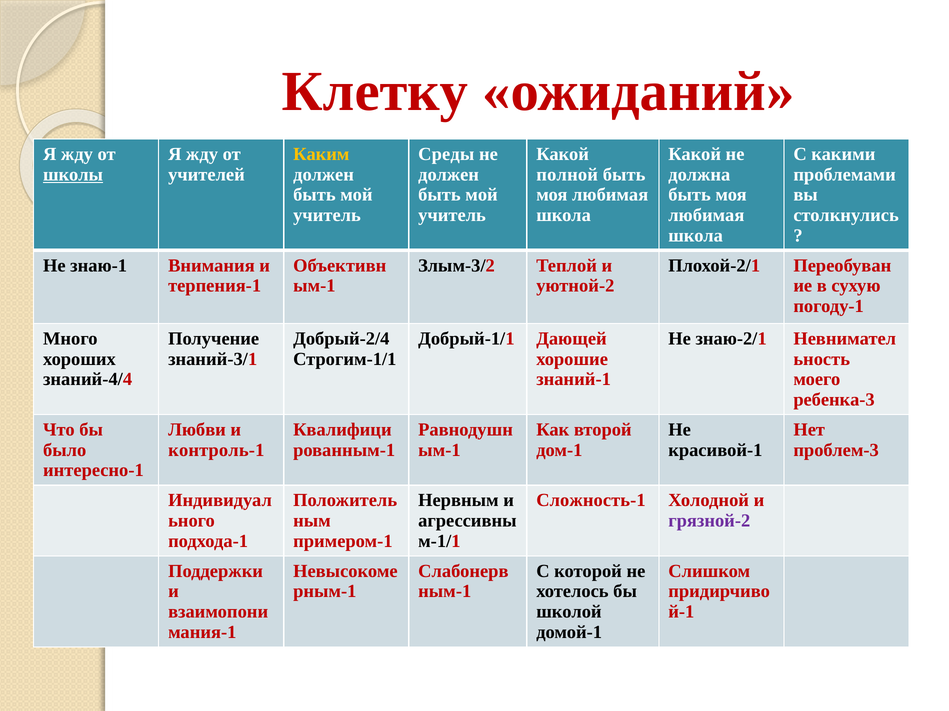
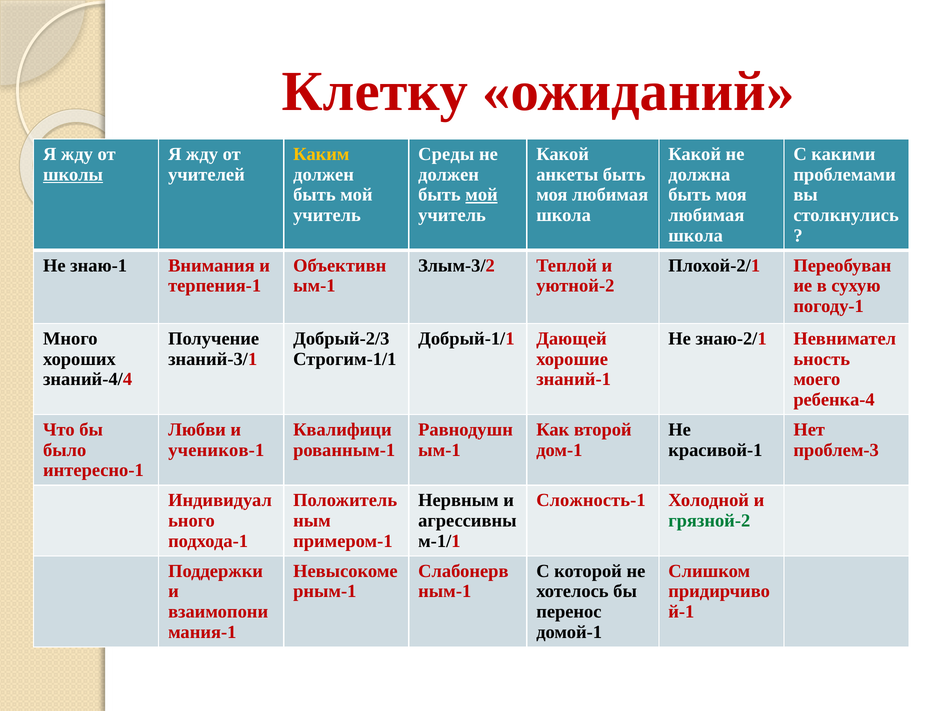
полной: полной -> анкеты (567, 175)
мой underline: none -> present (482, 195)
Добрый-2/4: Добрый-2/4 -> Добрый-2/3 (341, 339)
ребенка-3: ребенка-3 -> ребенка-4 (834, 400)
контроль-1: контроль-1 -> учеников-1 (216, 450)
грязной-2 colour: purple -> green (709, 521)
школой: школой -> перенос (569, 612)
